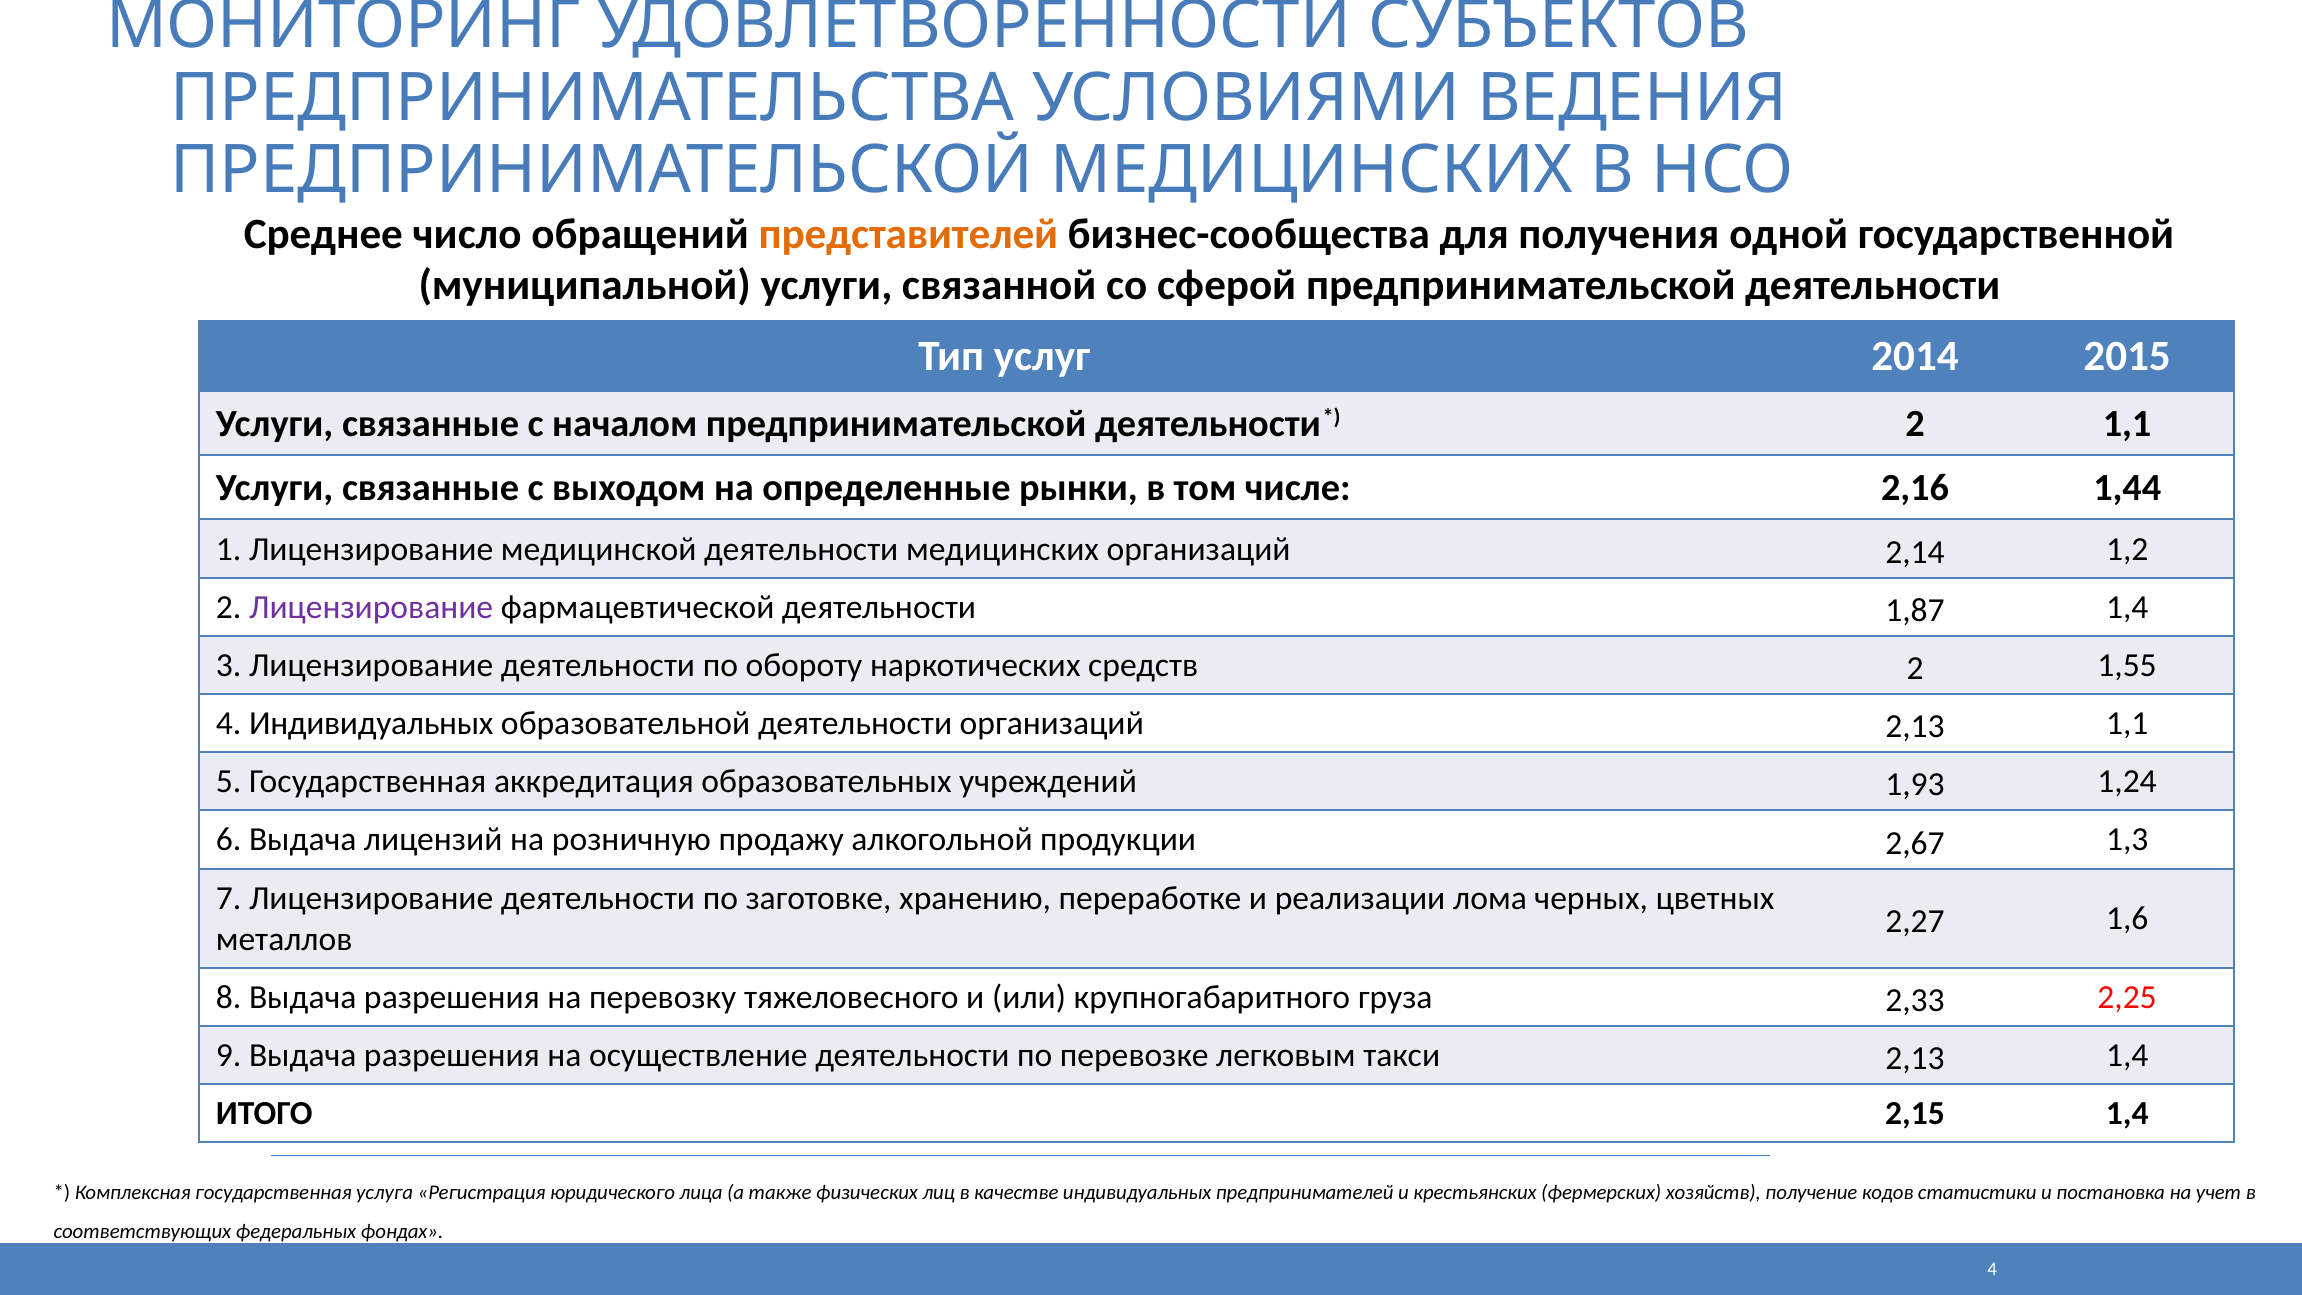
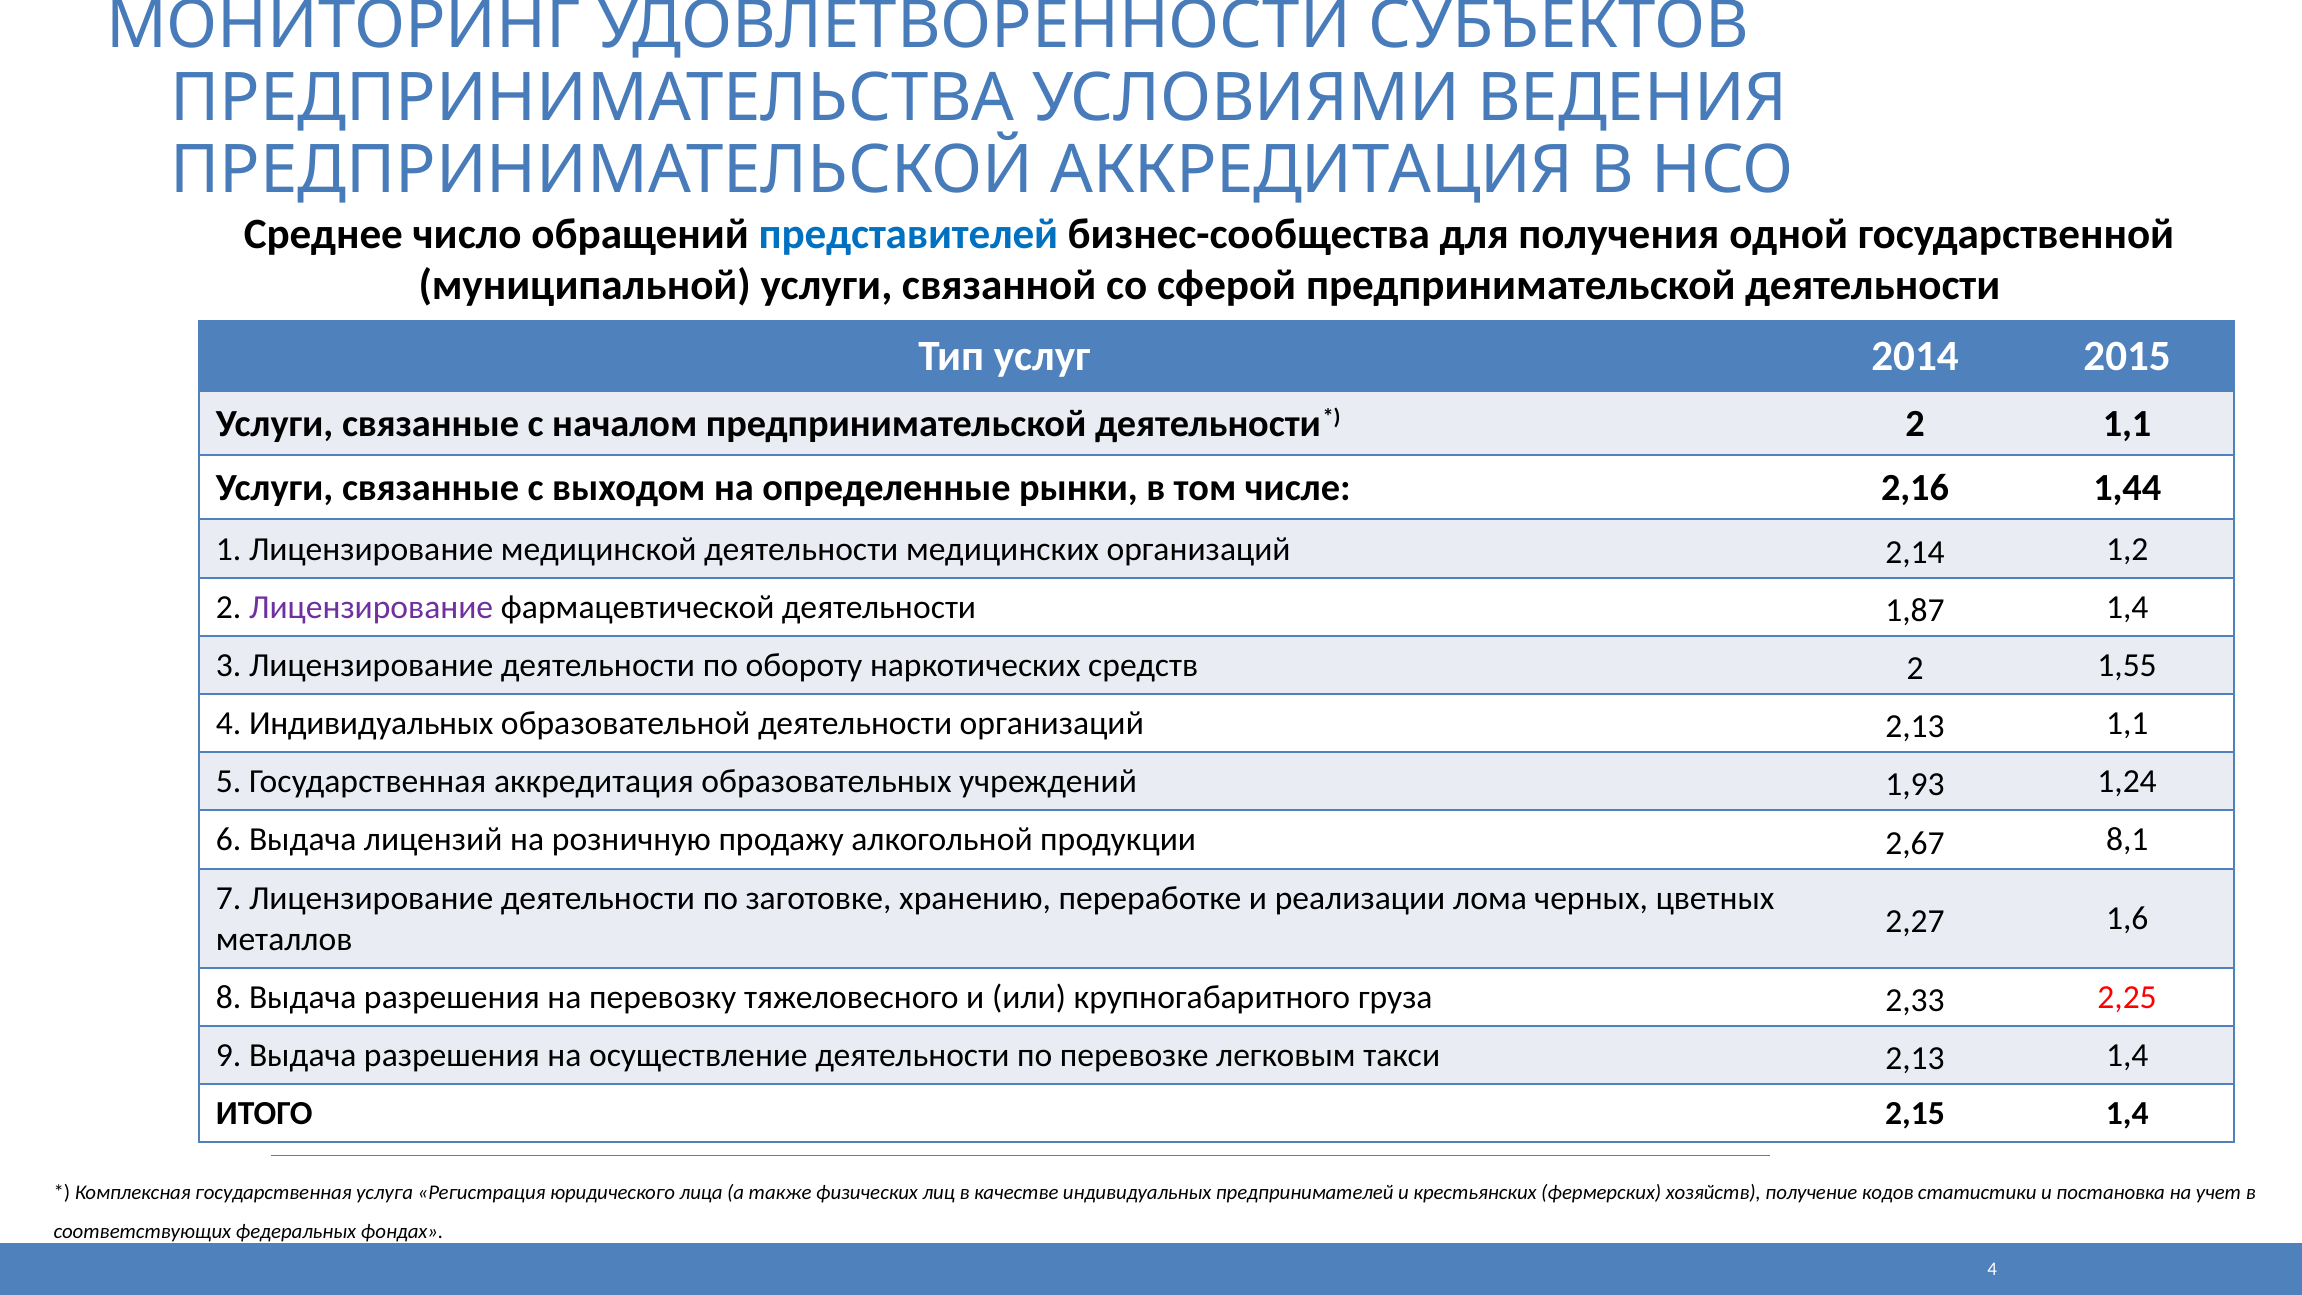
ПРЕДПРИНИМАТЕЛЬСКОЙ МЕДИЦИНСКИХ: МЕДИЦИНСКИХ -> АККРЕДИТАЦИЯ (1312, 170)
представителей colour: orange -> blue (908, 234)
1,3: 1,3 -> 8,1 (2127, 840)
